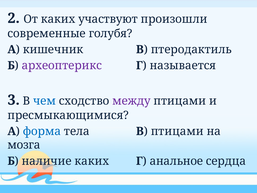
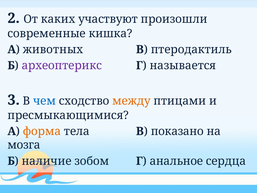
голубя: голубя -> кишка (111, 33)
кишечник: кишечник -> животных (53, 49)
между colour: purple -> orange (131, 101)
форма colour: blue -> orange (42, 131)
В птицами: птицами -> показано (177, 131)
наличие каких: каких -> зобом (92, 161)
